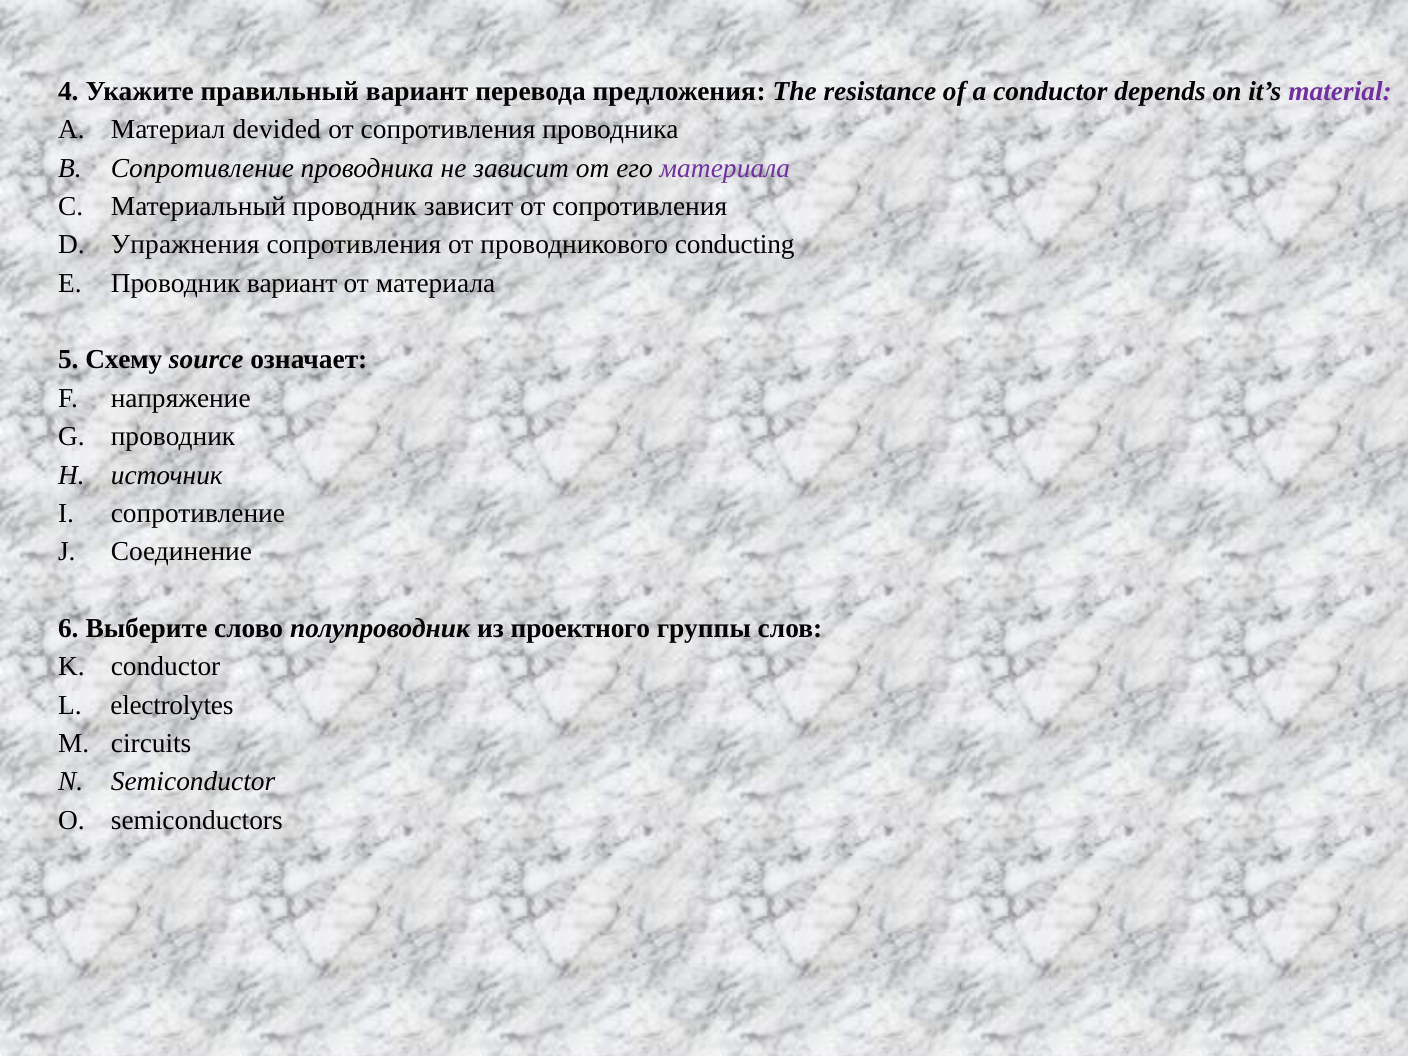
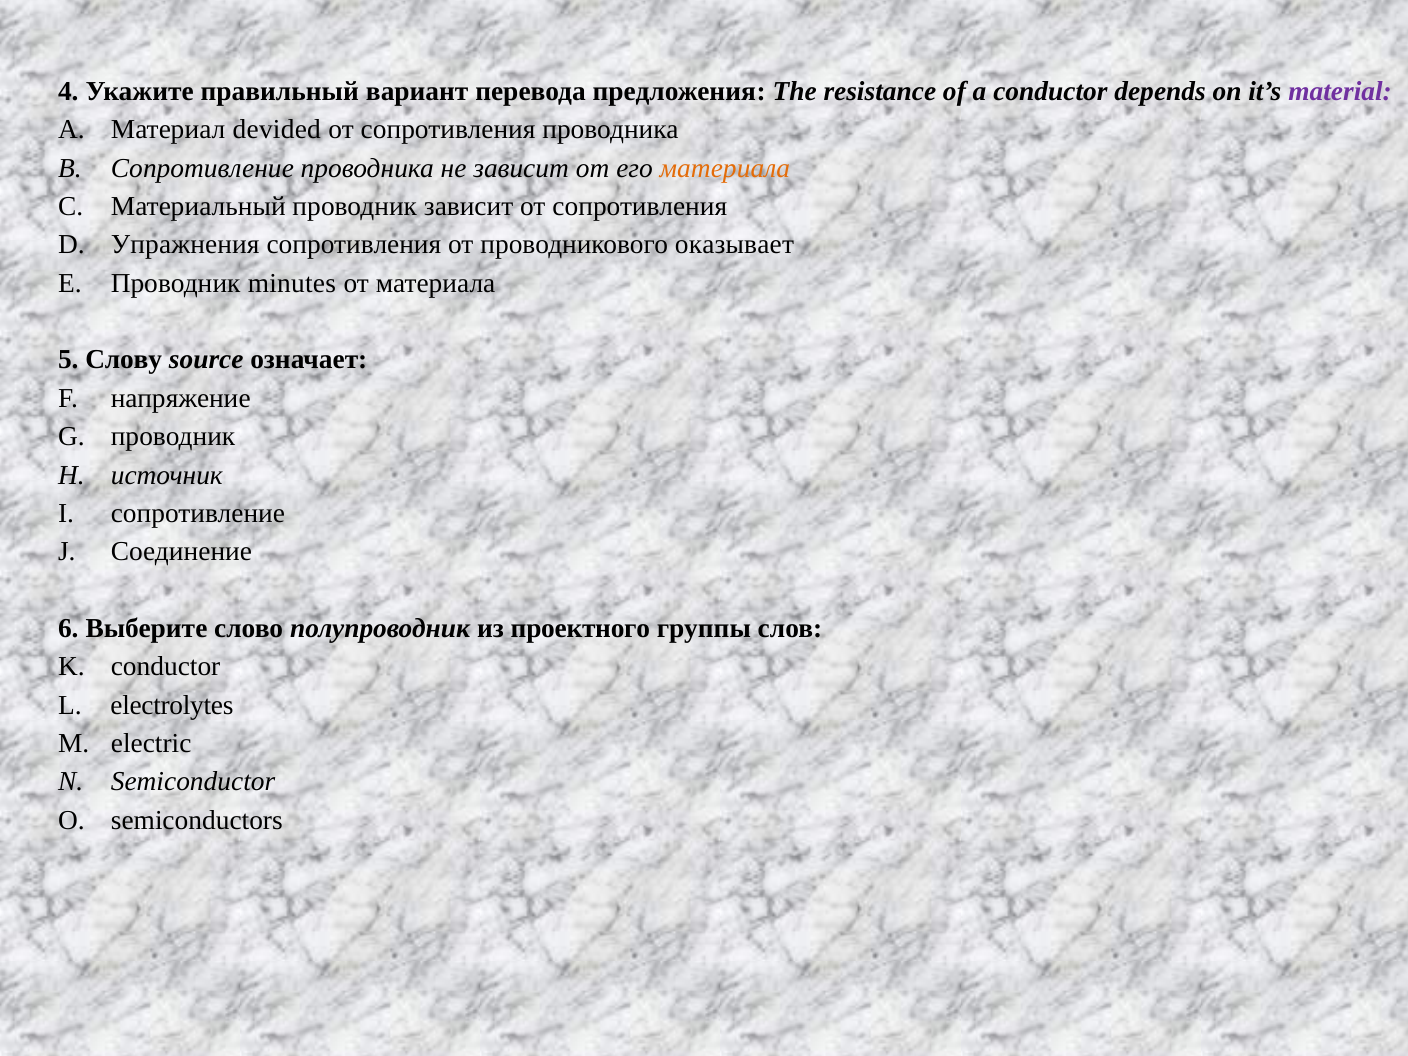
материала colour: purple -> orange (725, 168)
conducting: conducting -> оказывает (734, 245)
Проводник вариант: вариант -> minutes (292, 283)
Схему: Схему -> Слову (124, 360)
circuits: circuits -> electric (151, 744)
